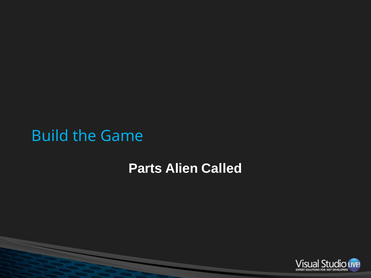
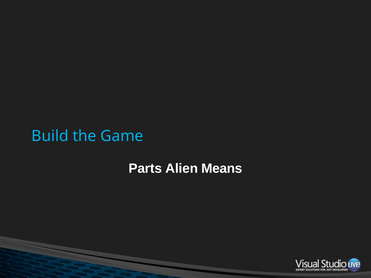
Called: Called -> Means (222, 169)
